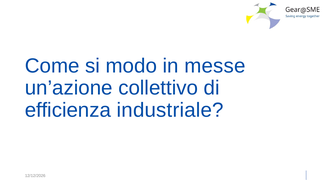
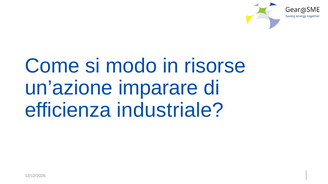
messe: messe -> risorse (215, 66)
collettivo: collettivo -> imparare (158, 88)
